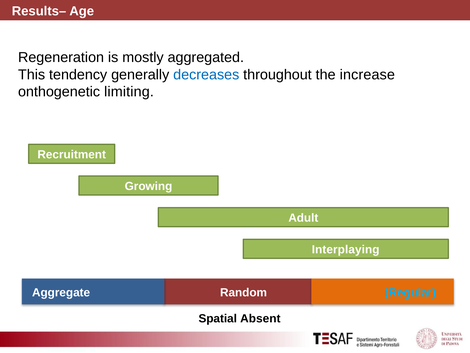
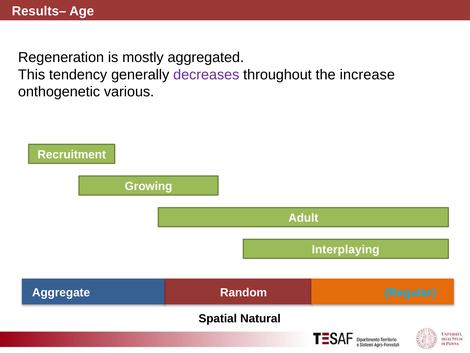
decreases colour: blue -> purple (206, 75)
limiting: limiting -> various (129, 92)
Absent: Absent -> Natural (260, 318)
